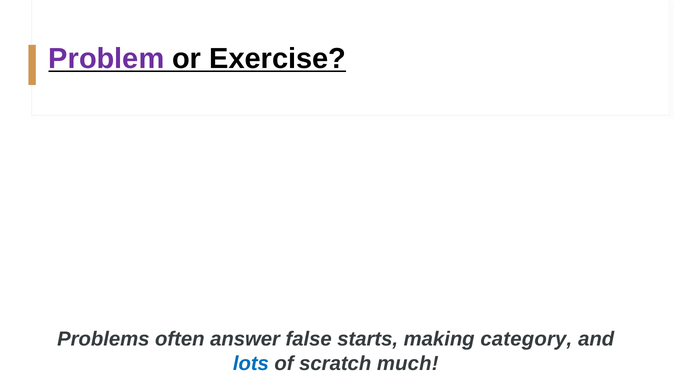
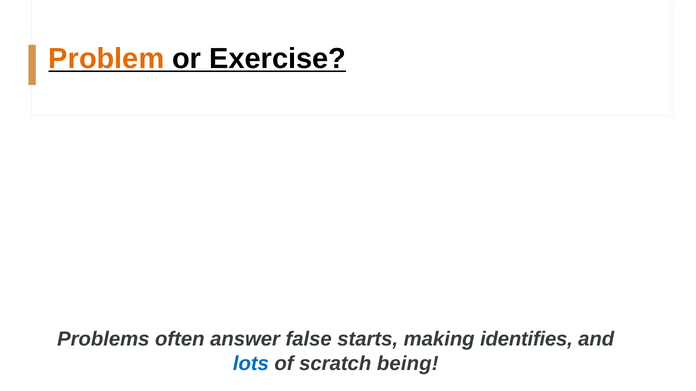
Problem colour: purple -> orange (106, 59)
category: category -> identifies (527, 339)
much: much -> being (408, 364)
